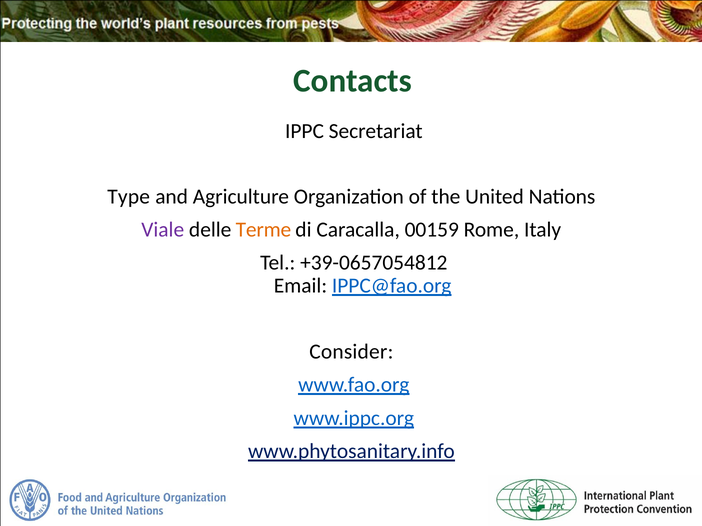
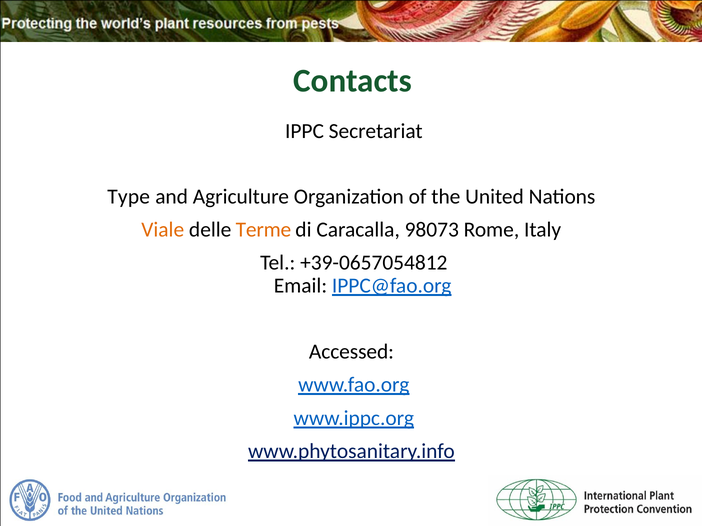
Viale colour: purple -> orange (163, 230)
00159: 00159 -> 98073 (432, 230)
Consider: Consider -> Accessed (351, 352)
